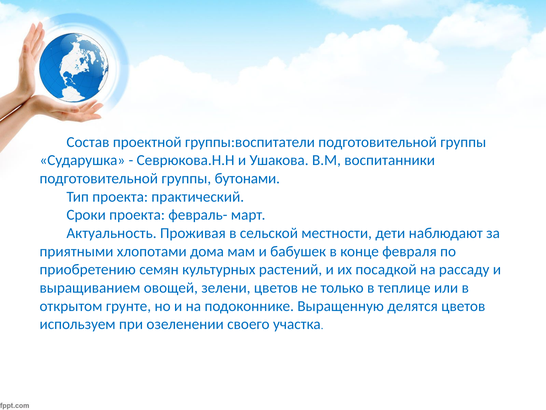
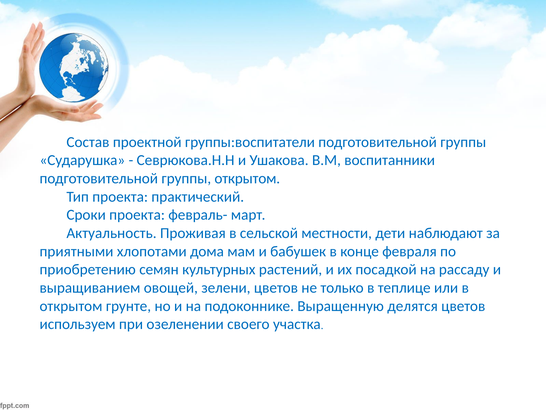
группы бутонами: бутонами -> открытом (247, 178)
